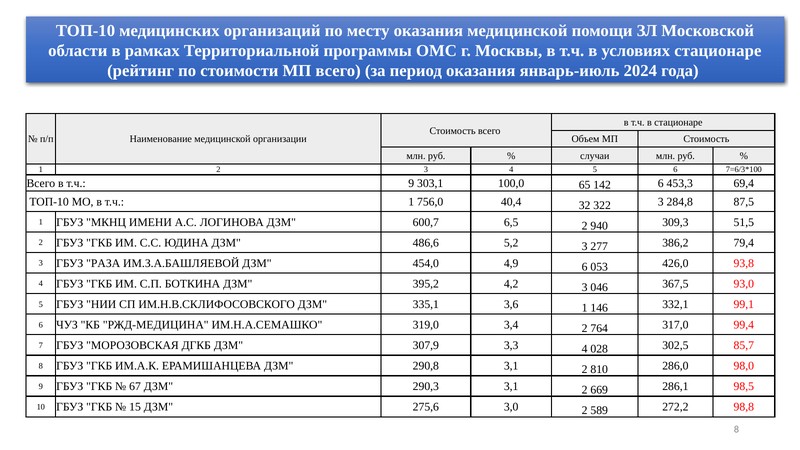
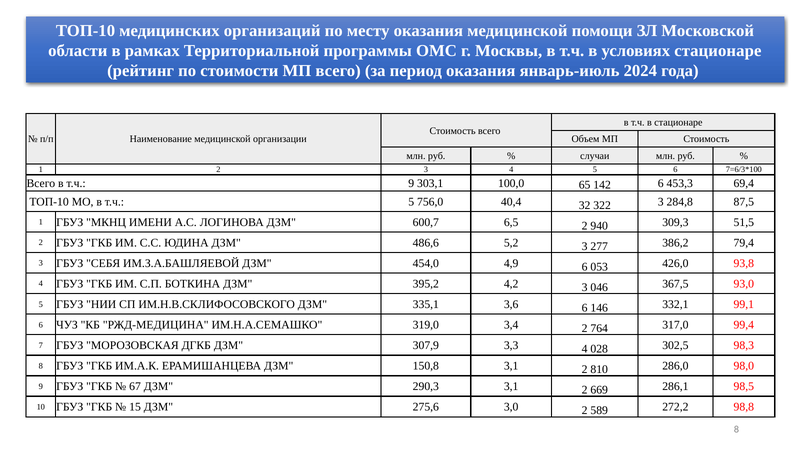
т.ч 1: 1 -> 5 (411, 202)
РАЗА: РАЗА -> СЕБЯ (103, 263)
3,6 1: 1 -> 6 (585, 308)
85,7: 85,7 -> 98,3 (744, 345)
290,8: 290,8 -> 150,8 (426, 366)
